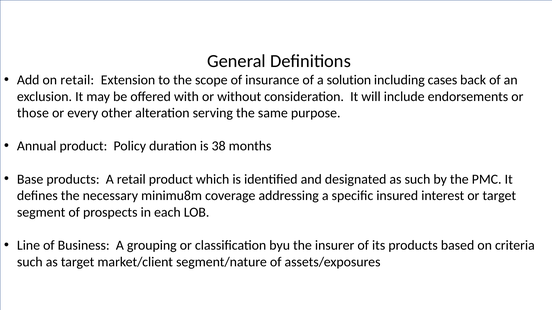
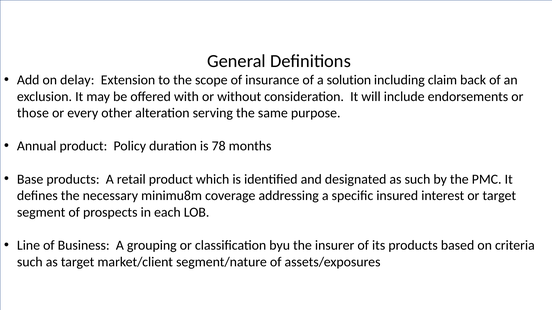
on retail: retail -> delay (77, 80)
cases: cases -> claim (442, 80)
38: 38 -> 78 (219, 146)
